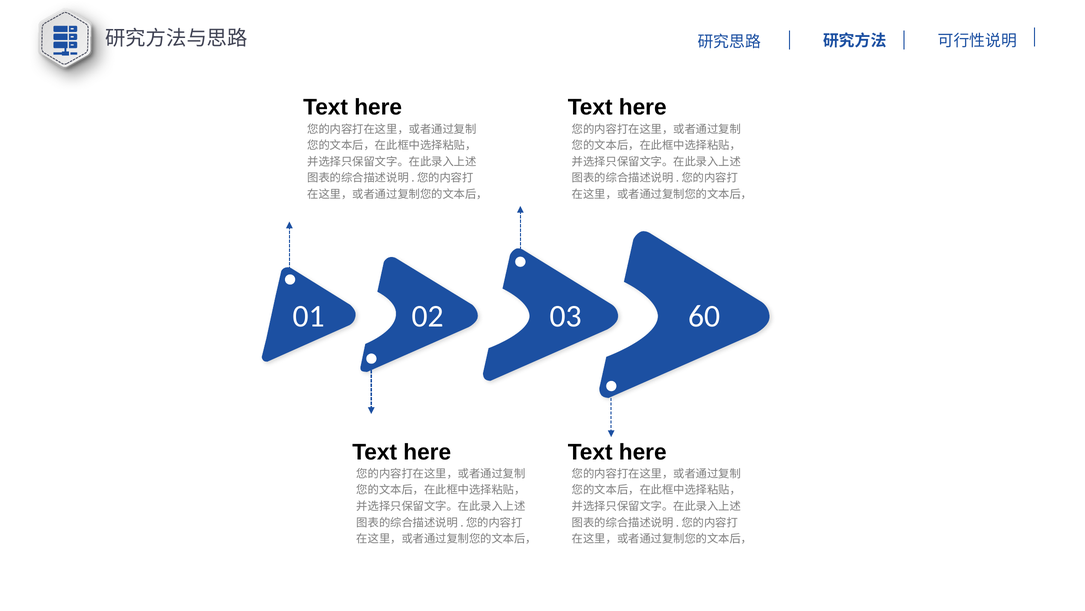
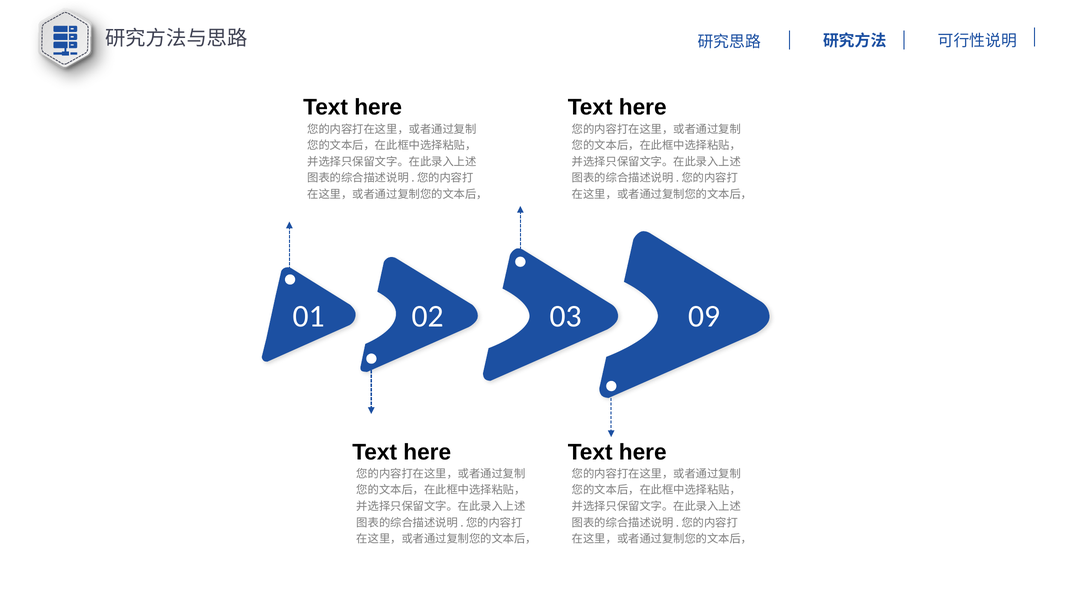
60: 60 -> 09 (704, 316)
